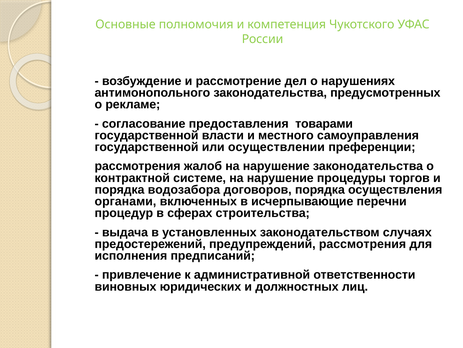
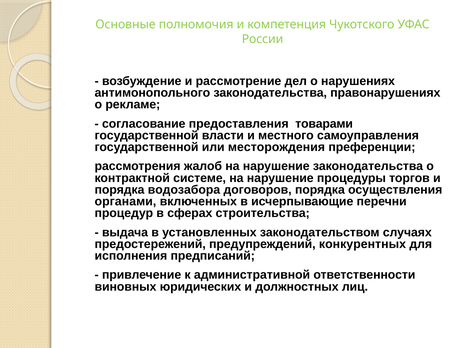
предусмотренных: предусмотренных -> правонарушениях (385, 93)
осуществлении: осуществлении -> месторождения (276, 147)
предупреждений рассмотрения: рассмотрения -> конкурентных (362, 244)
